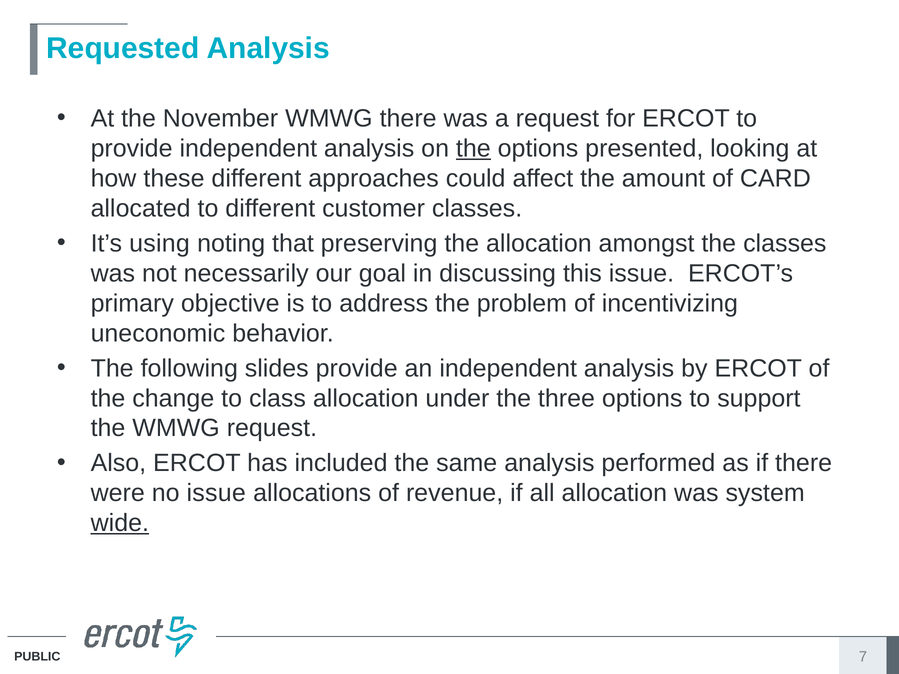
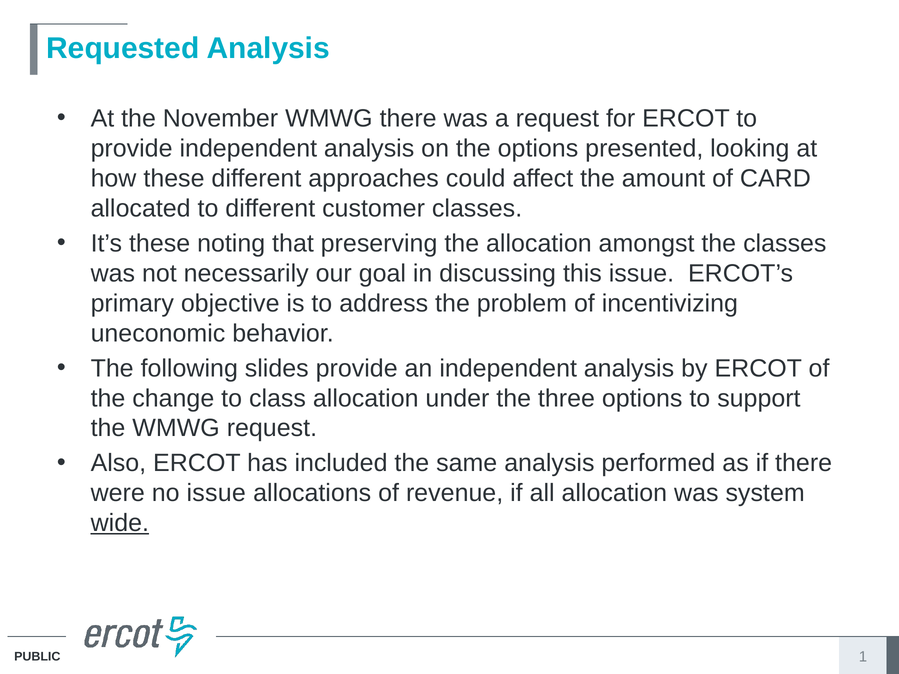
the underline: present -> none (473, 149)
It’s using: using -> these (160, 244)
7: 7 -> 1 (863, 657)
